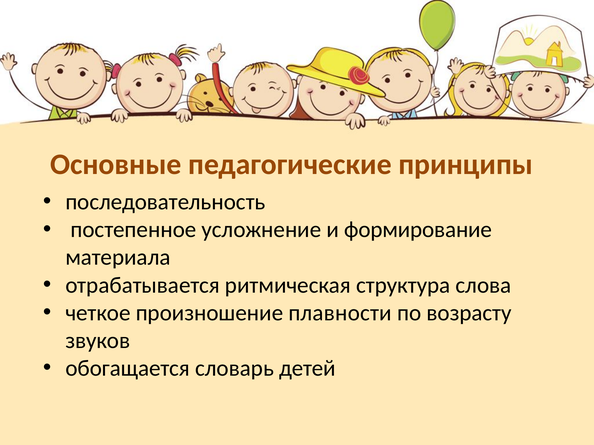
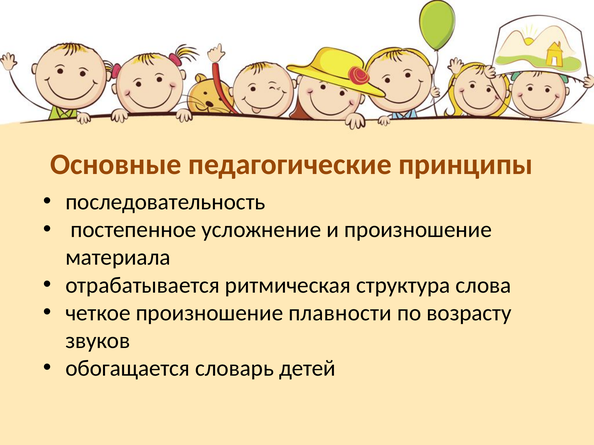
и формирование: формирование -> произношение (418, 230)
